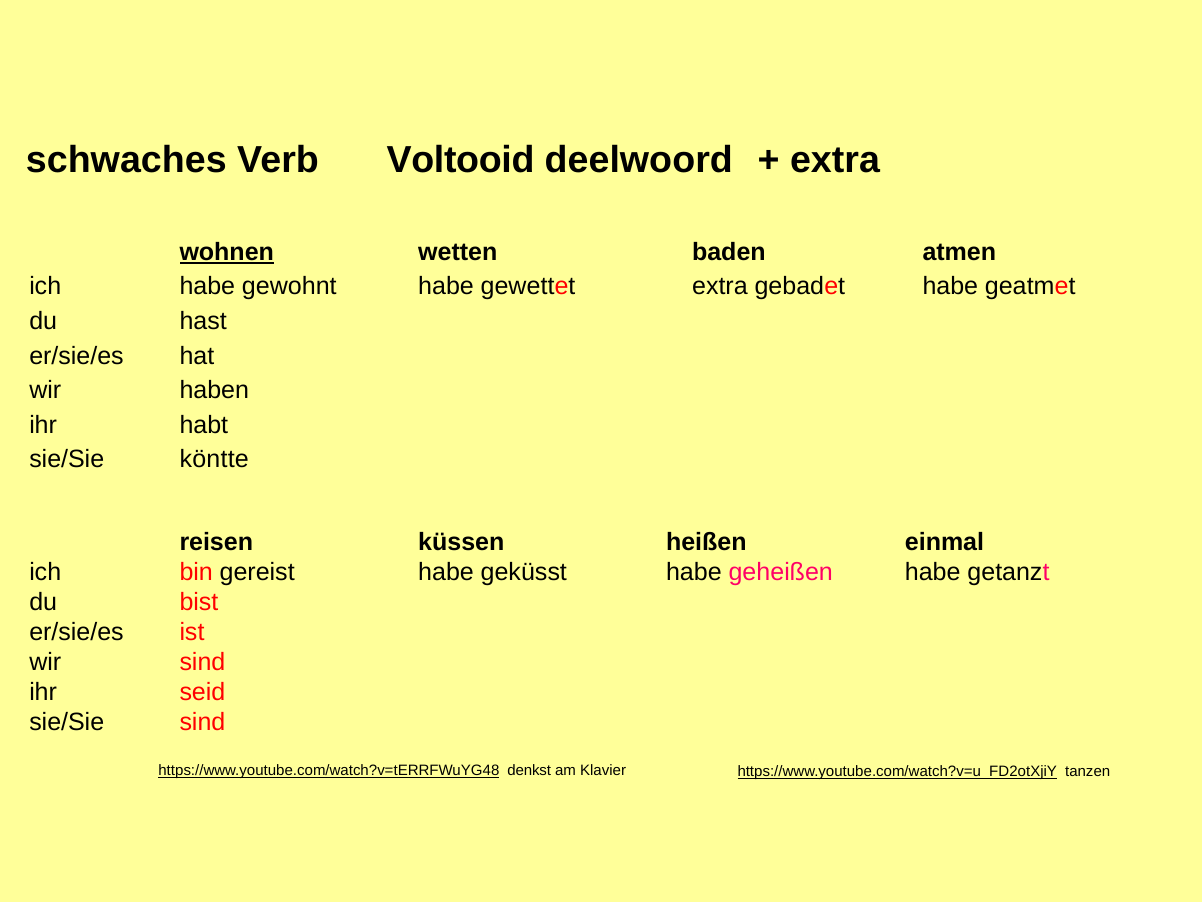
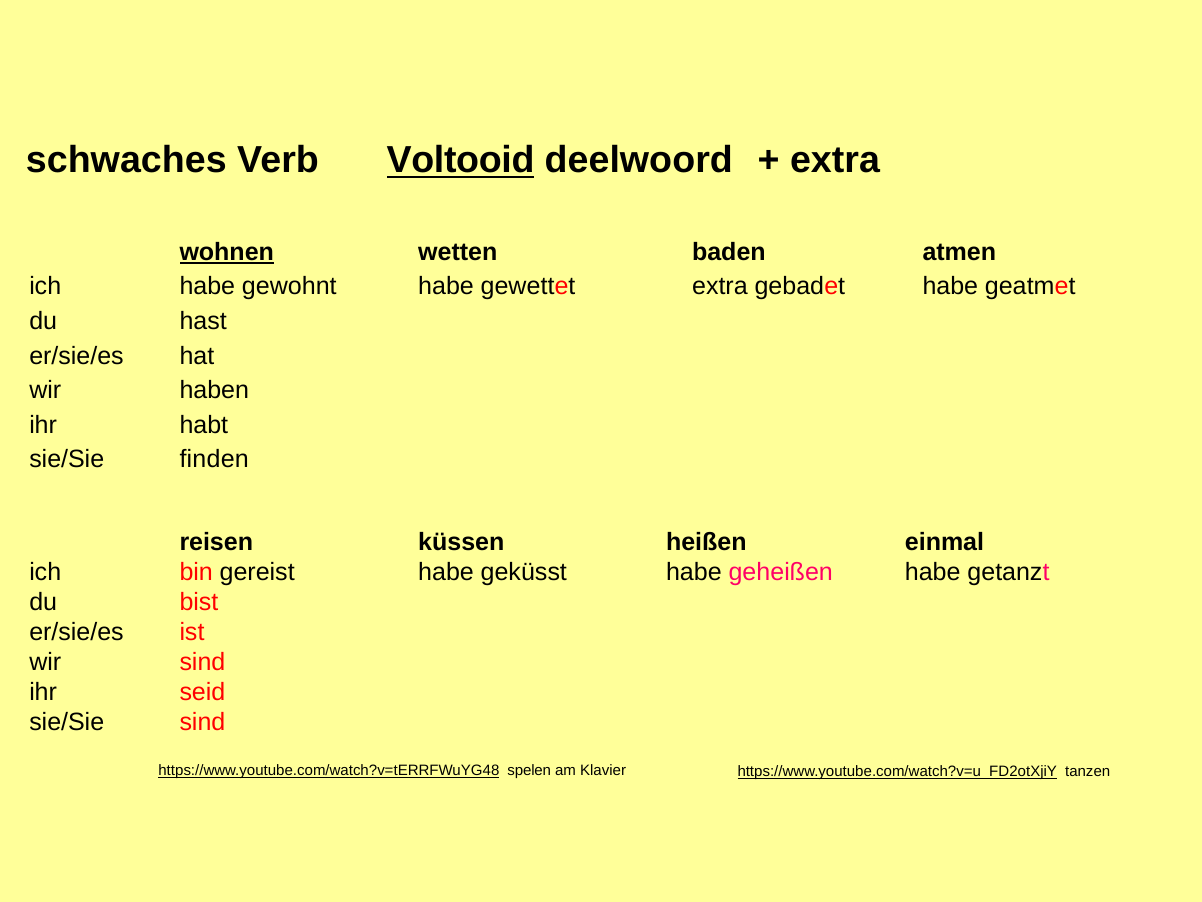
Voltooid underline: none -> present (461, 160)
köntte: köntte -> finden (214, 459)
denkst: denkst -> spelen (529, 770)
